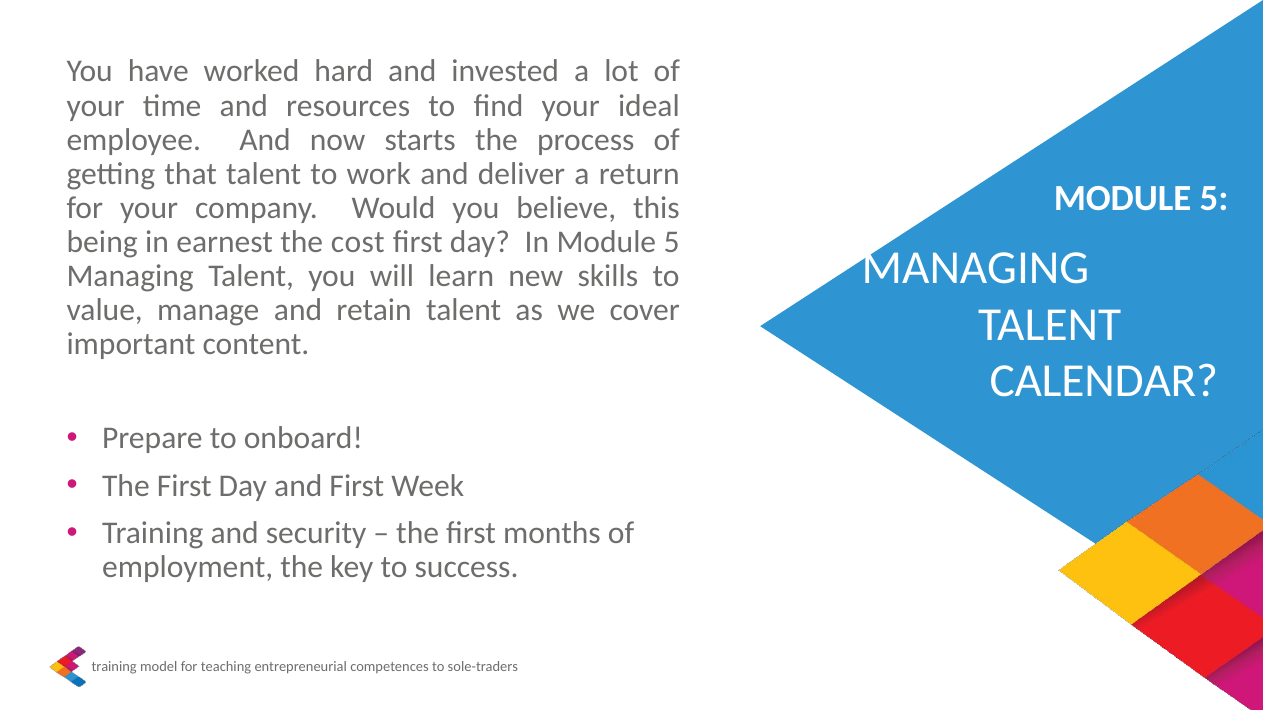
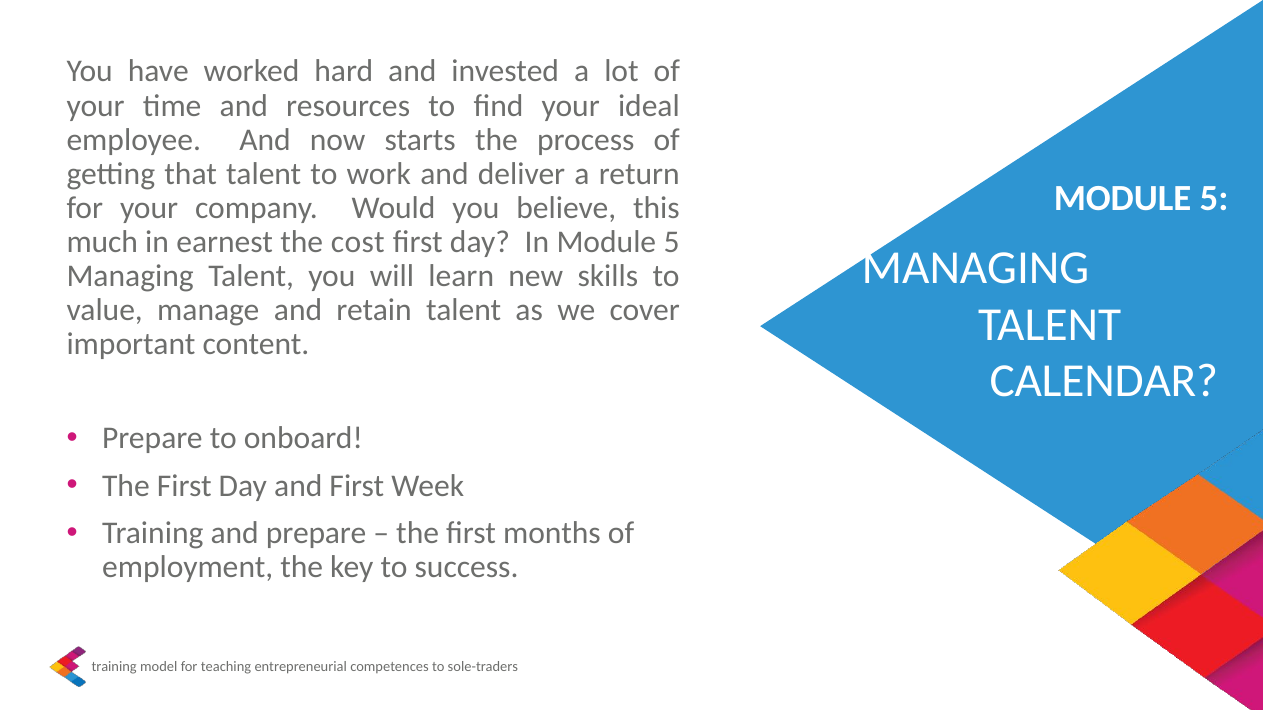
being: being -> much (102, 242)
and security: security -> prepare (316, 533)
